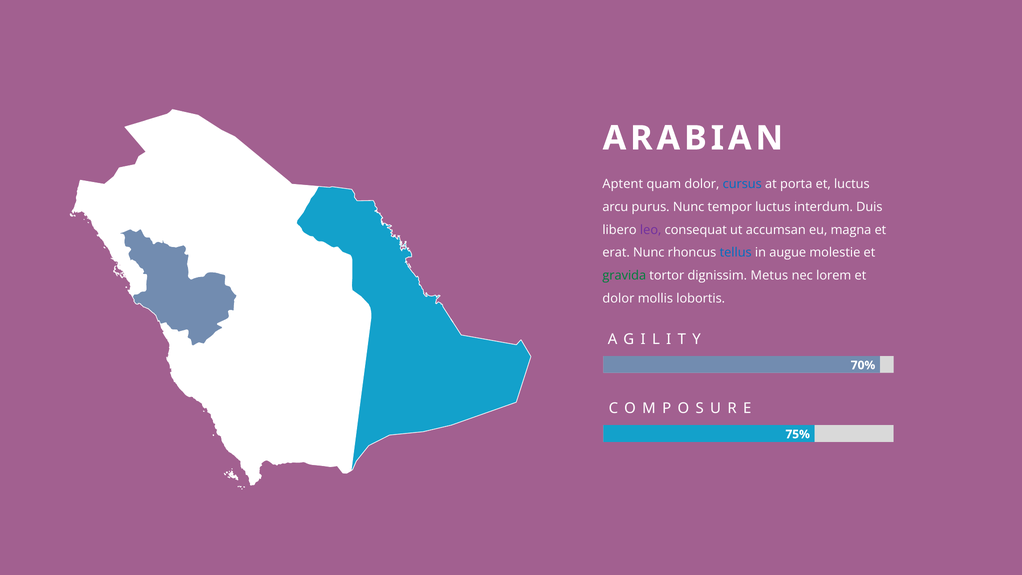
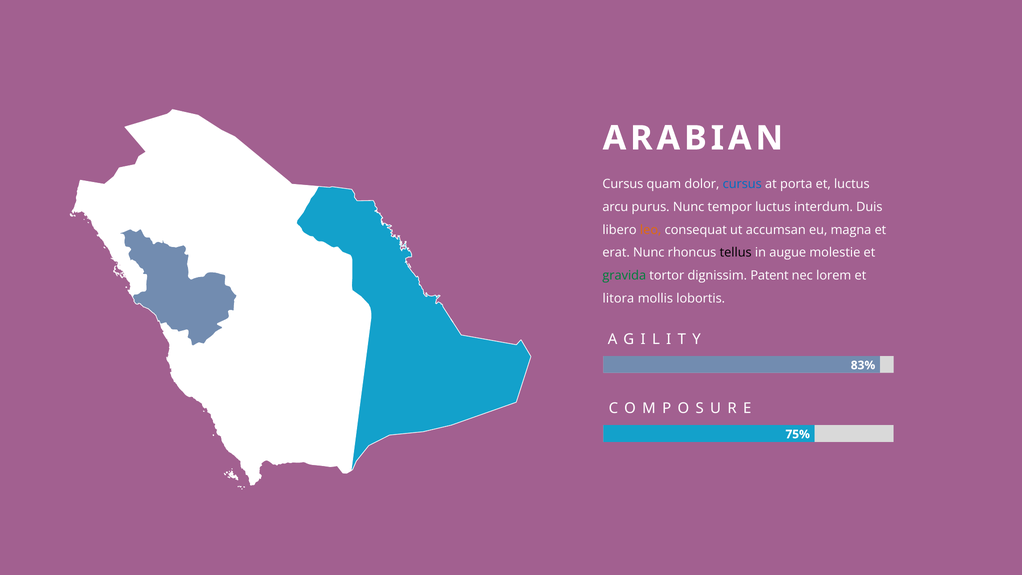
Aptent: Aptent -> Cursus (623, 184)
leo colour: purple -> orange (651, 230)
tellus colour: blue -> black (736, 253)
Metus: Metus -> Patent (769, 276)
dolor: dolor -> litora (618, 299)
70%: 70% -> 83% (863, 365)
